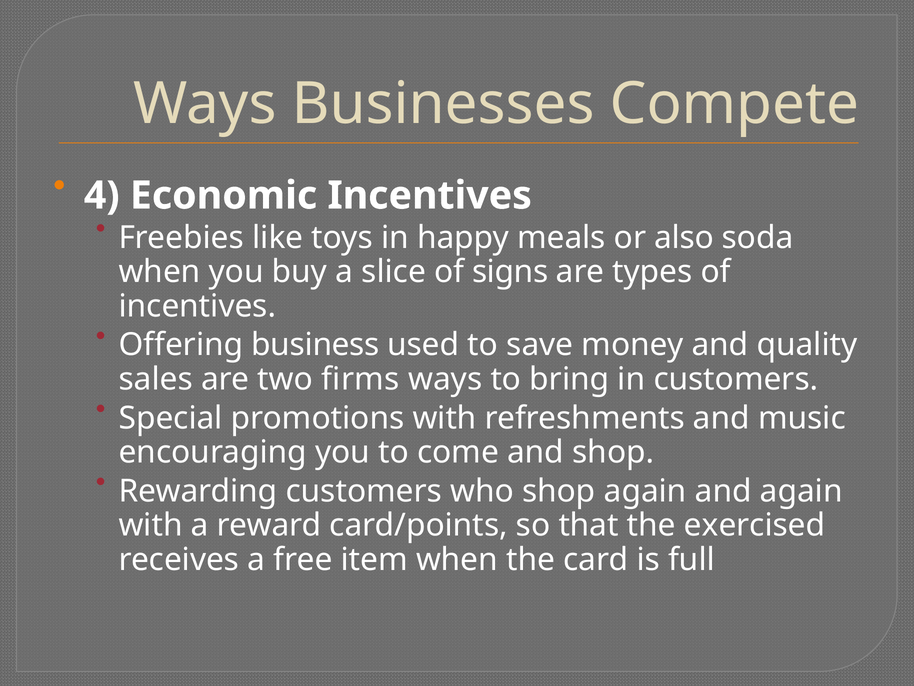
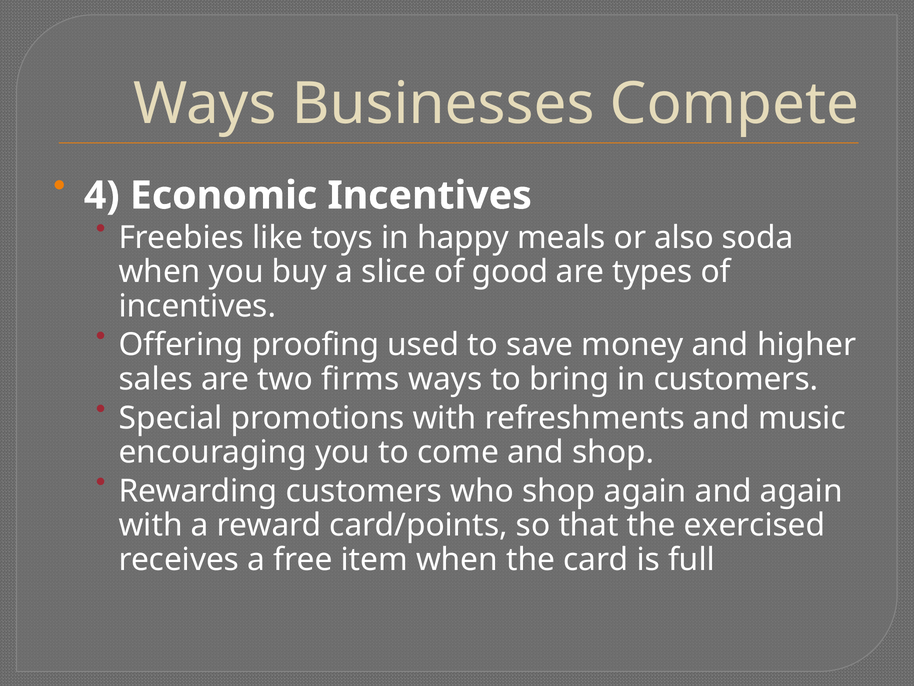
signs: signs -> good (510, 272)
business: business -> proofing (315, 345)
quality: quality -> higher (807, 345)
